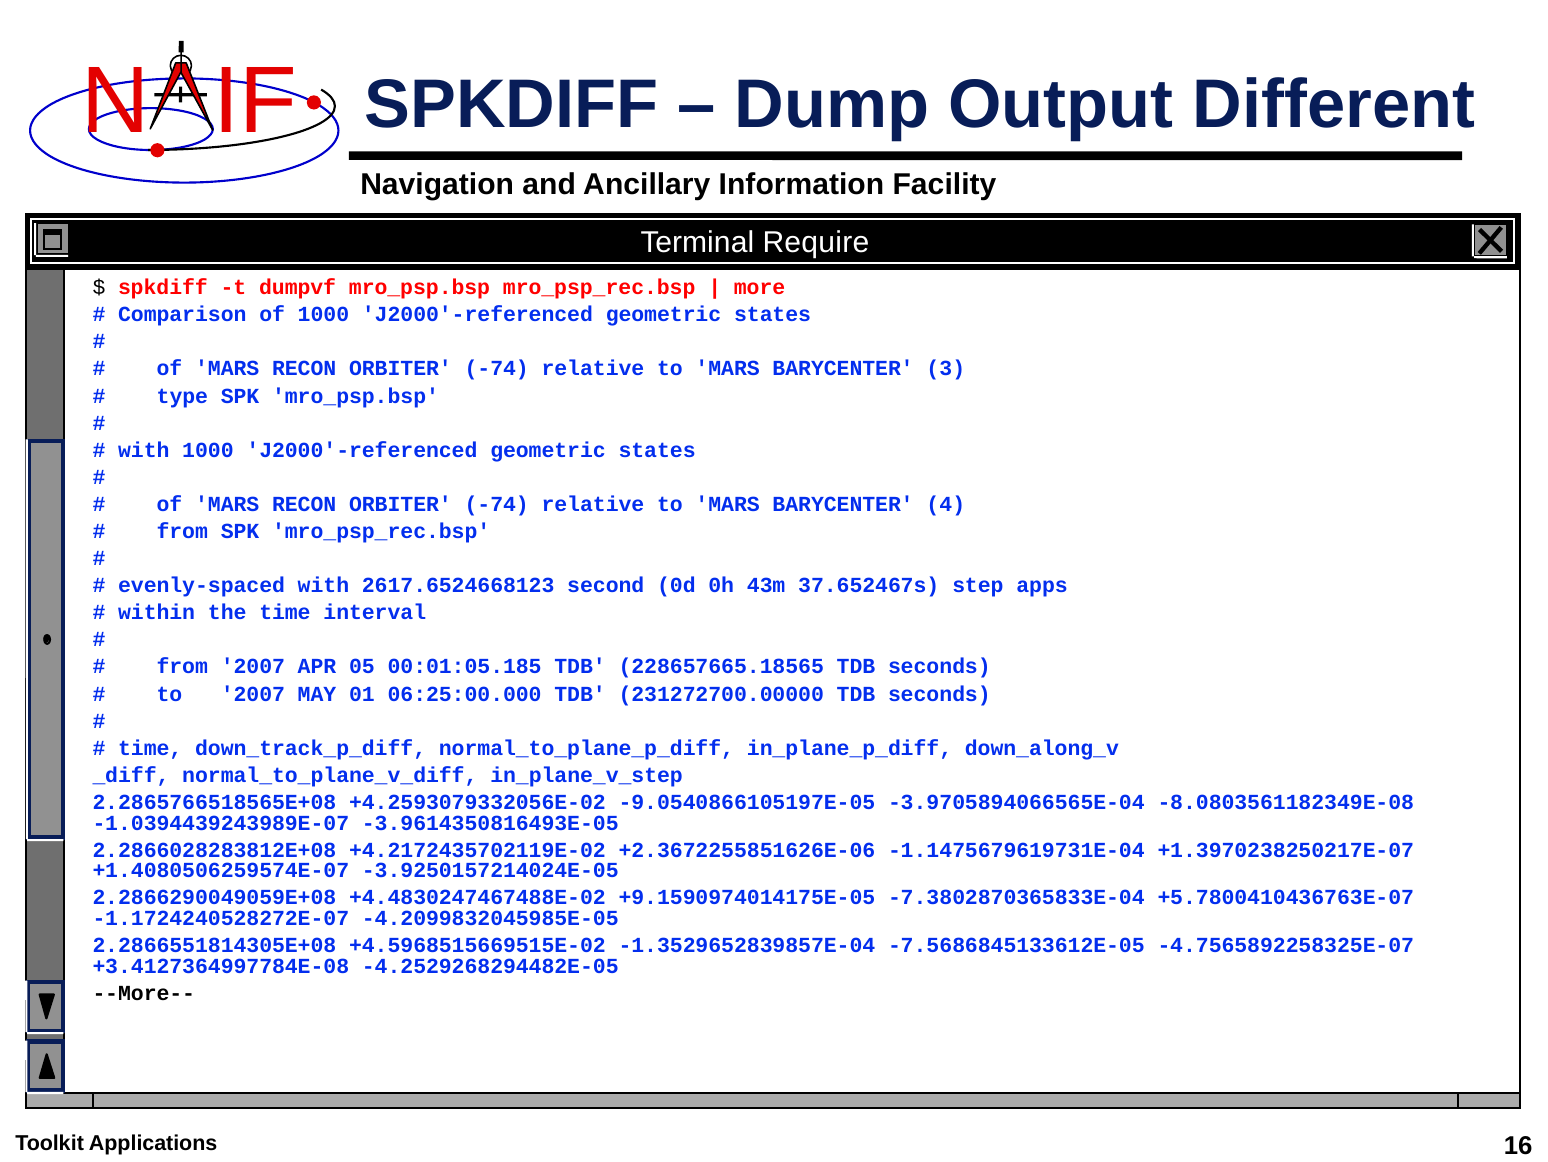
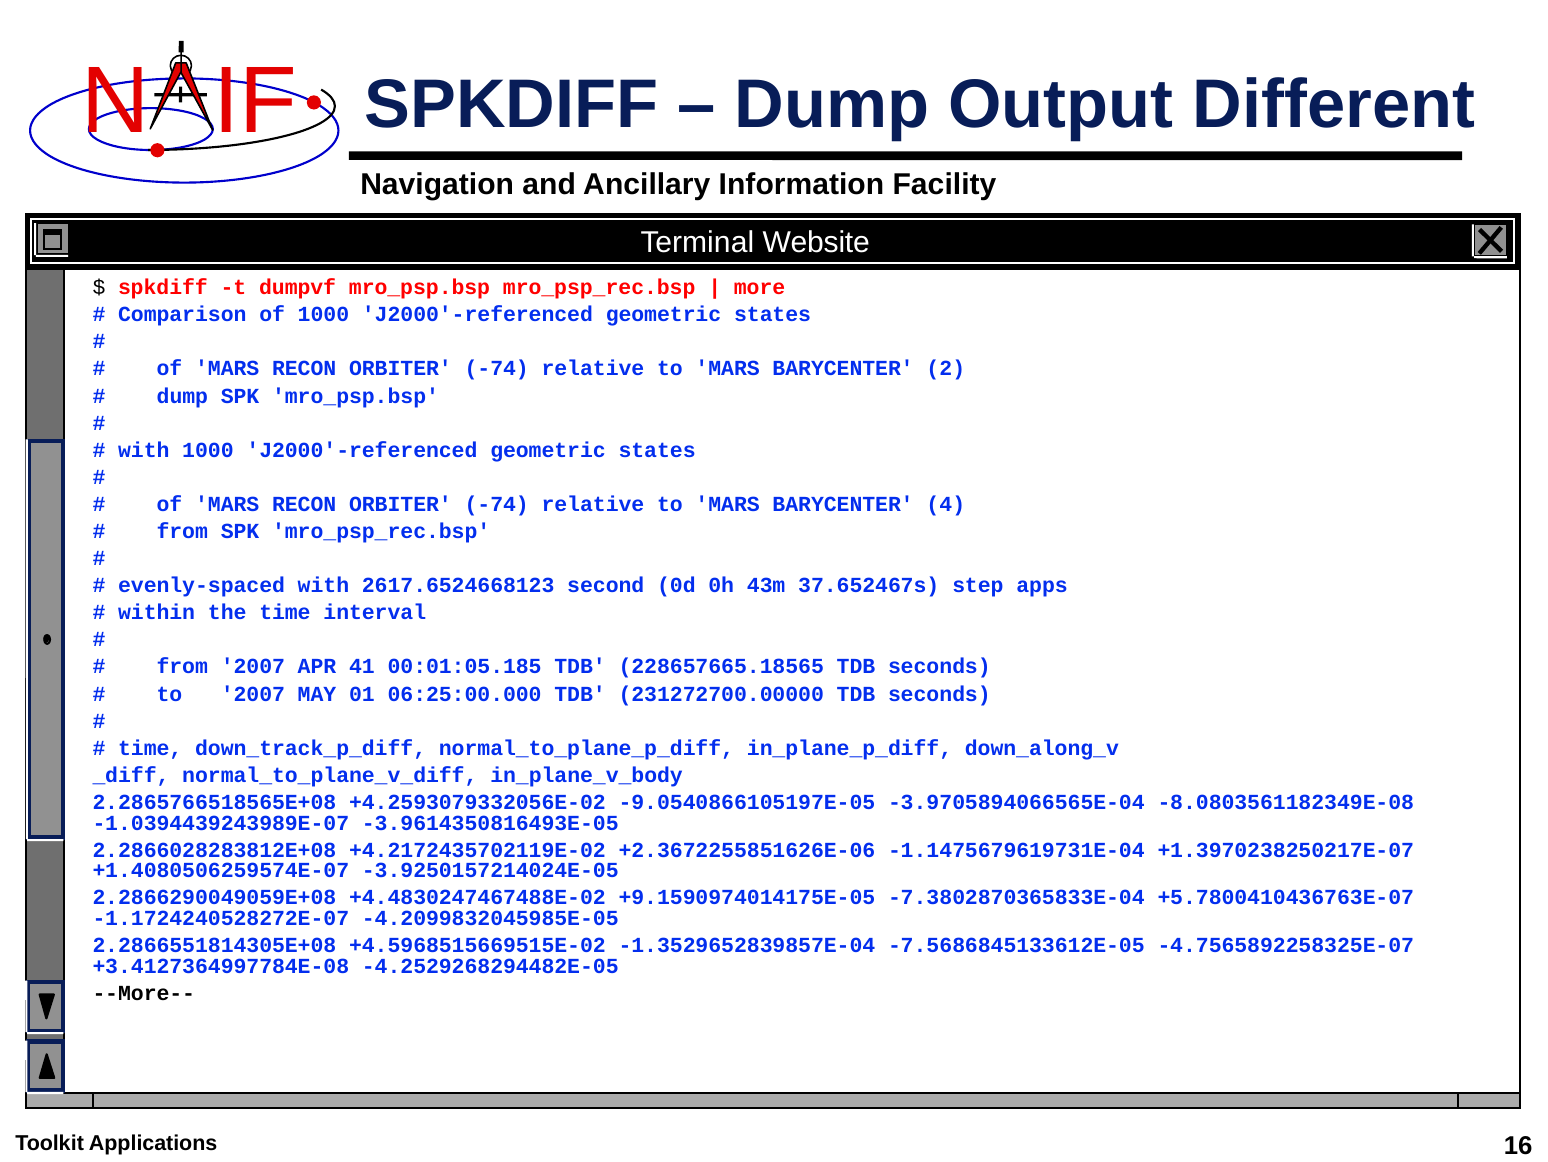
Require: Require -> Website (816, 242)
3: 3 -> 2 (946, 369)
type: type -> dump (182, 396)
05: 05 -> 41 (362, 667)
in_plane_v_step: in_plane_v_step -> in_plane_v_body (587, 775)
